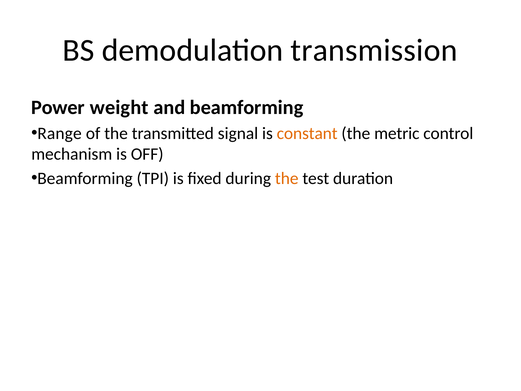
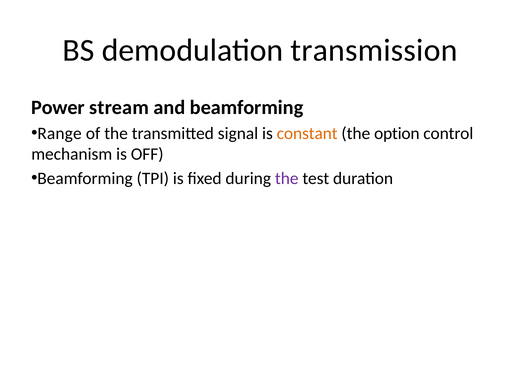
weight: weight -> stream (119, 107)
metric: metric -> option (397, 133)
the colour: orange -> purple (287, 178)
